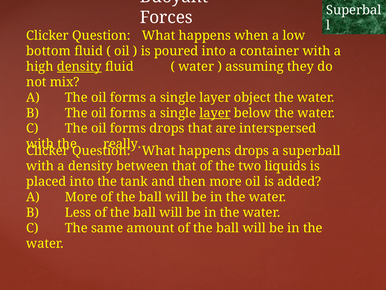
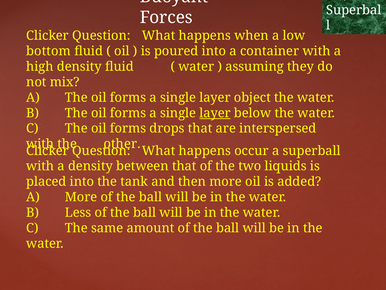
density underline: present -> none (79, 67)
really: really -> other (122, 144)
happens drops: drops -> occur (251, 151)
